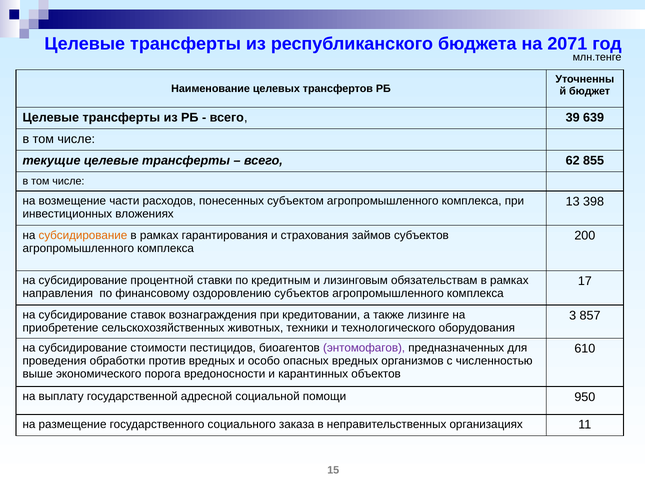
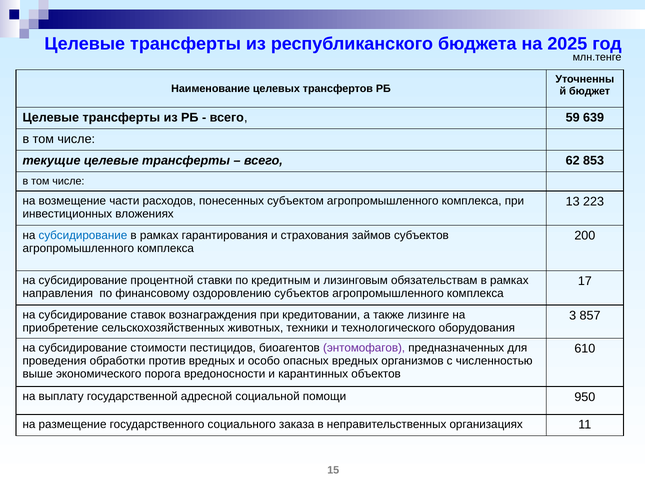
2071: 2071 -> 2025 (567, 44)
39: 39 -> 59 (573, 118)
855: 855 -> 853 (594, 161)
398: 398 -> 223 (594, 202)
субсидирование colour: orange -> blue (83, 236)
